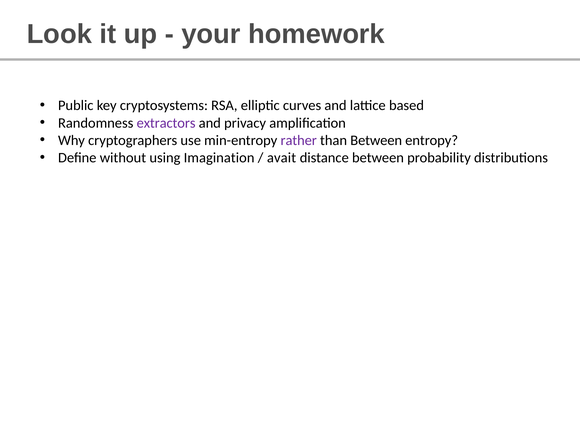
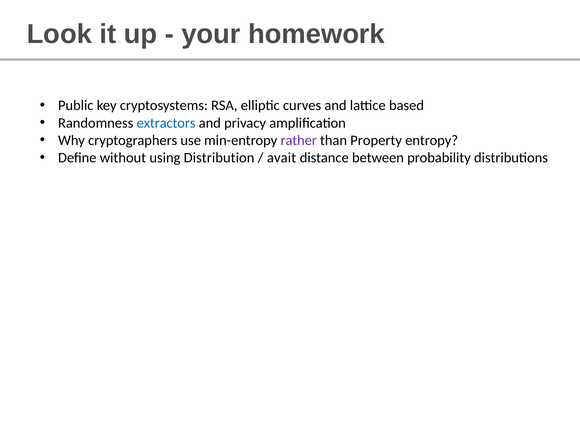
extractors colour: purple -> blue (166, 123)
than Between: Between -> Property (376, 140)
Imagination: Imagination -> Distribution (219, 158)
